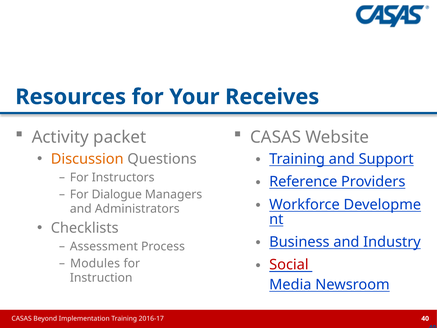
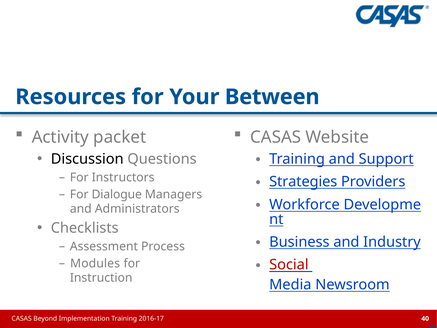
Receives: Receives -> Between (272, 97)
Discussion colour: orange -> black (87, 159)
Reference: Reference -> Strategies (303, 182)
